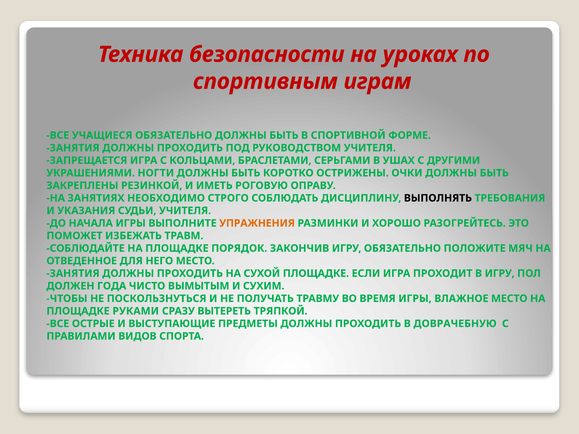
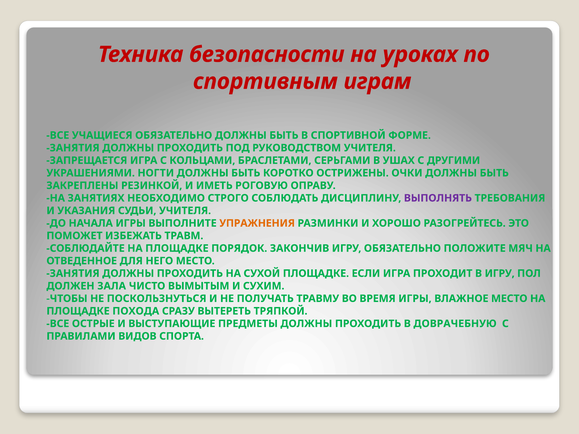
ВЫПОЛНЯТЬ colour: black -> purple (438, 198)
ГОДА: ГОДА -> ЗАЛА (112, 286)
РУКАМИ: РУКАМИ -> ПОХОДА (136, 311)
